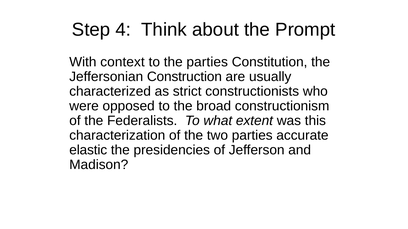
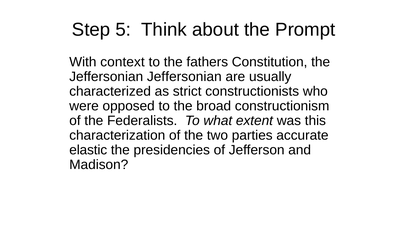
4: 4 -> 5 (123, 30)
the parties: parties -> fathers (207, 62)
Jeffersonian Construction: Construction -> Jeffersonian (184, 77)
